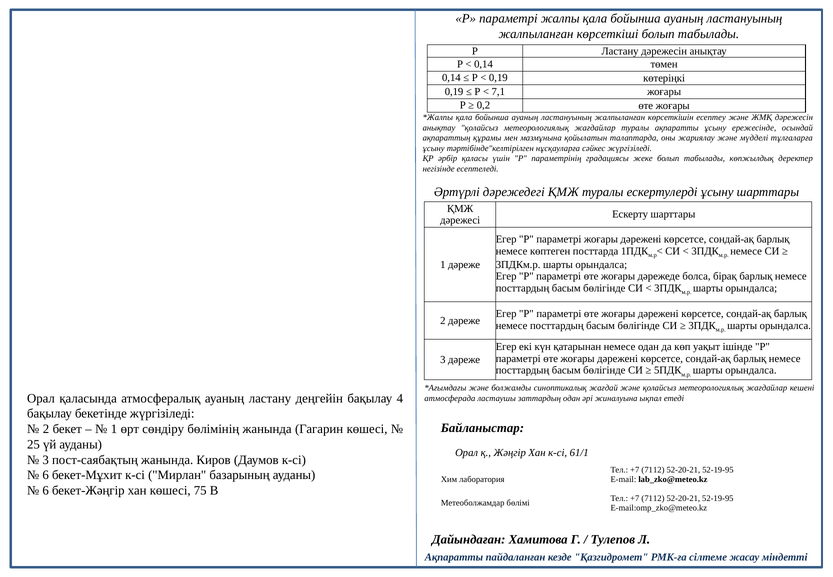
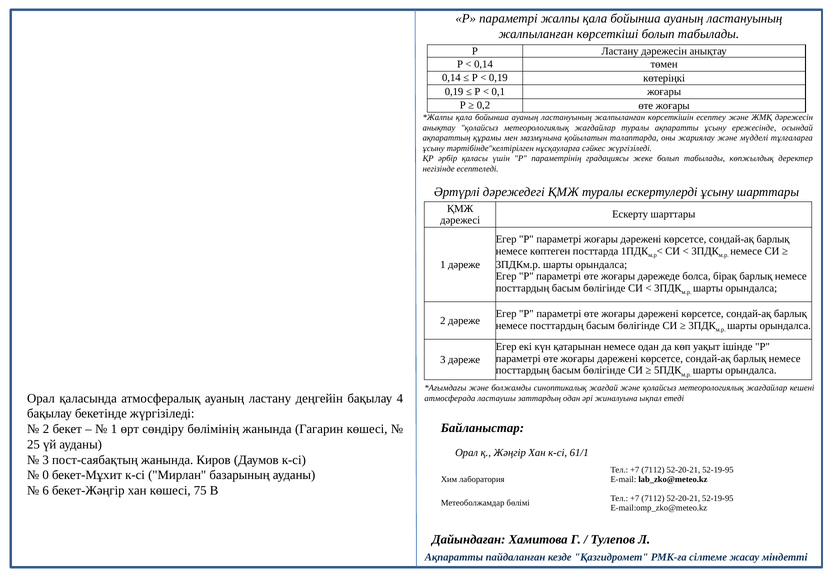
7,1: 7,1 -> 0,1 (498, 92)
6: 6 -> 0 (46, 475)
